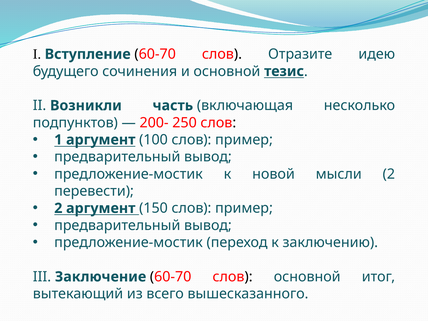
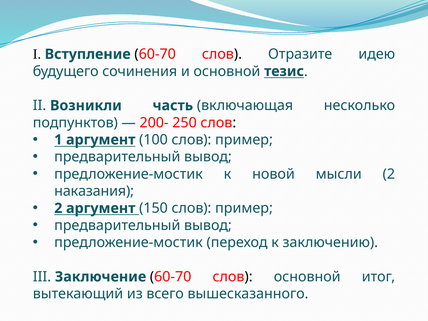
перевести: перевести -> наказания (94, 191)
